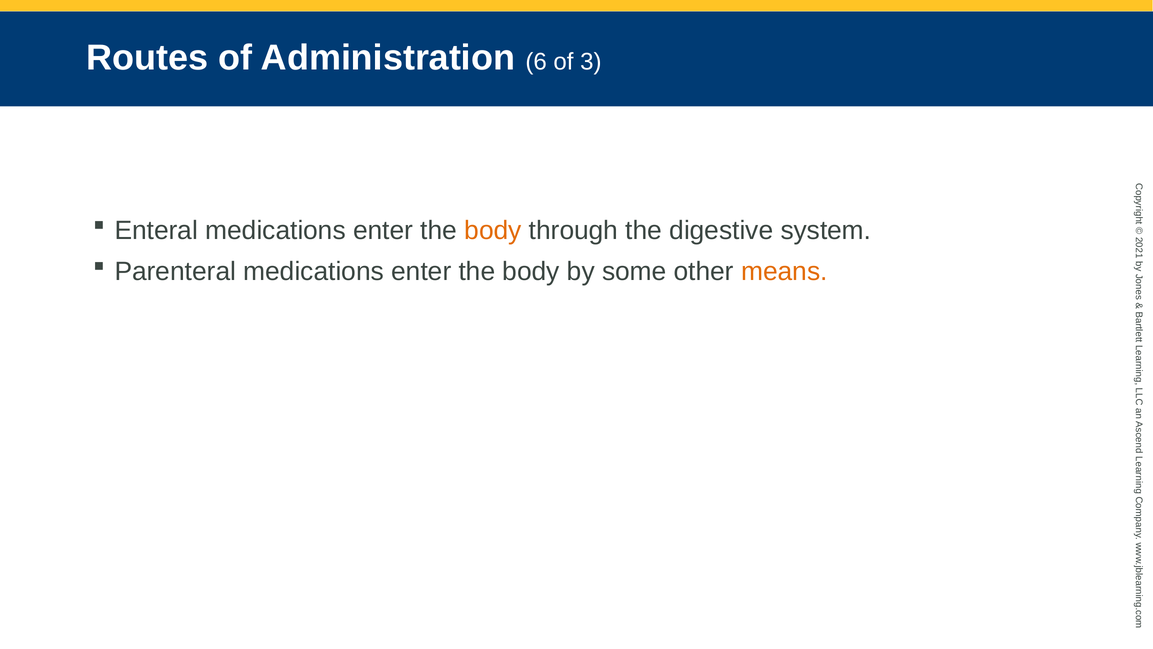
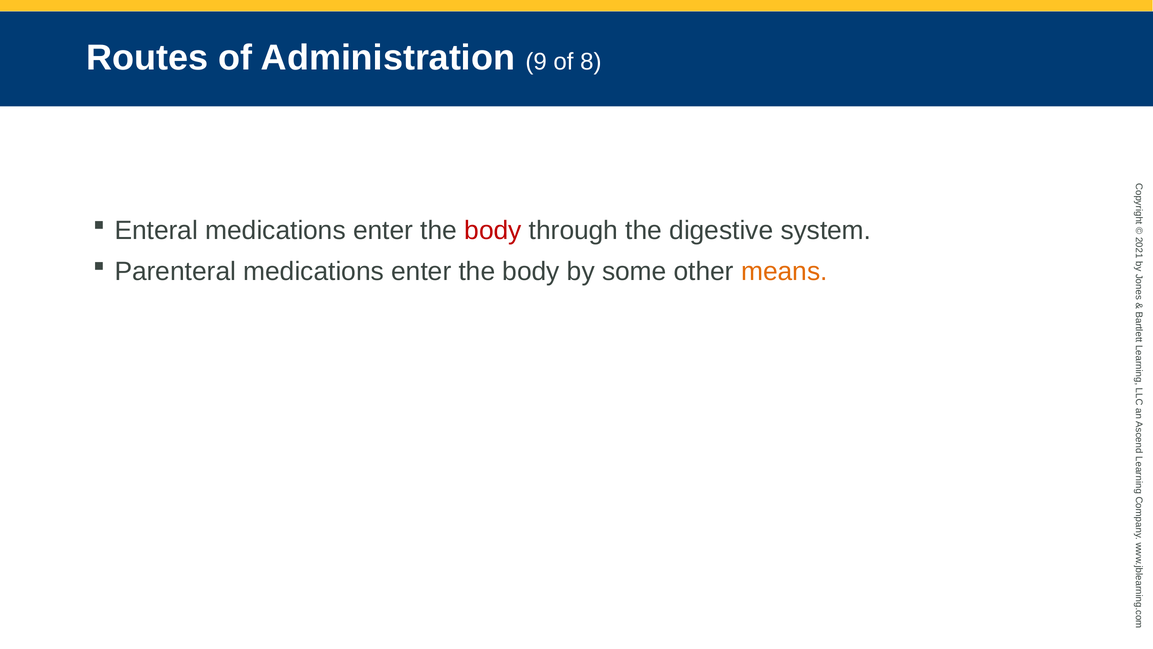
6: 6 -> 9 (536, 62)
3: 3 -> 8 (591, 62)
body colour: orange -> red (493, 230)
